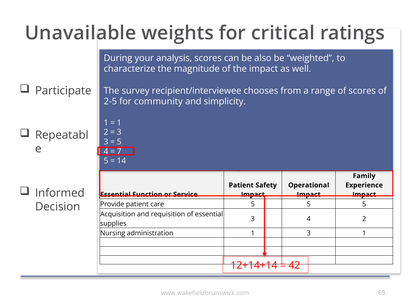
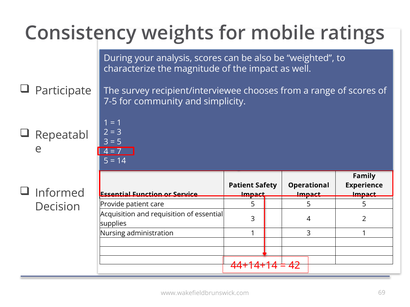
Unavailable: Unavailable -> Consistency (81, 33)
critical: critical -> mobile (283, 33)
2-5: 2-5 -> 7-5 (110, 102)
12+14+14: 12+14+14 -> 44+14+14 (254, 266)
